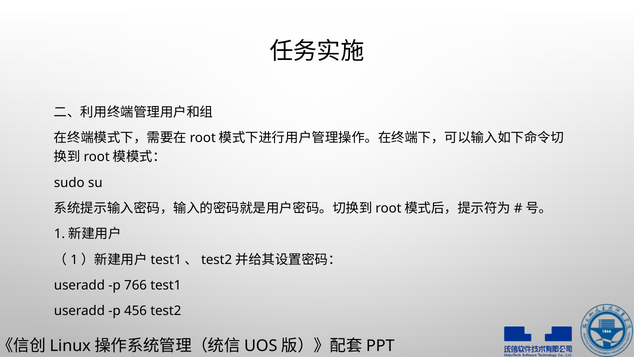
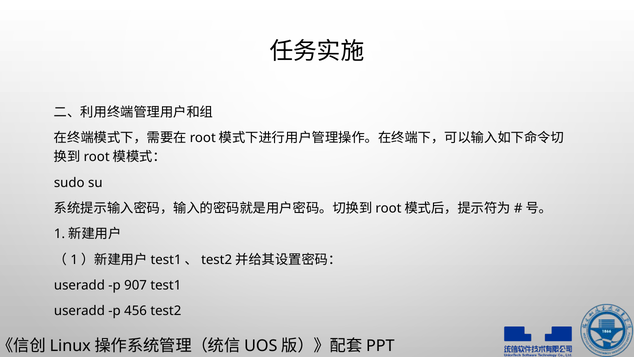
766: 766 -> 907 (136, 285)
